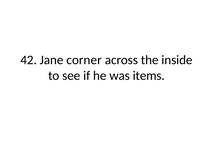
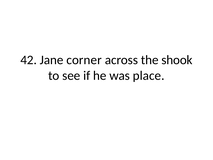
inside: inside -> shook (177, 60)
items: items -> place (149, 75)
